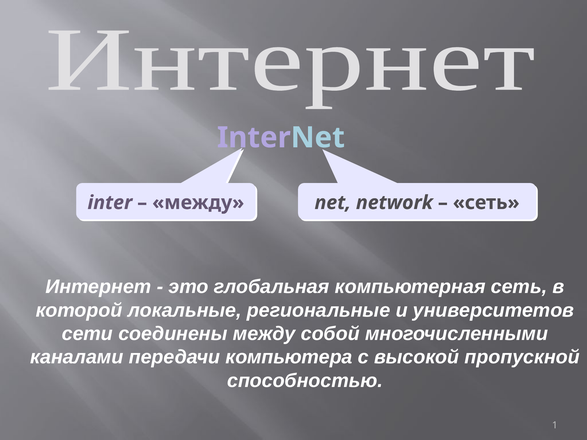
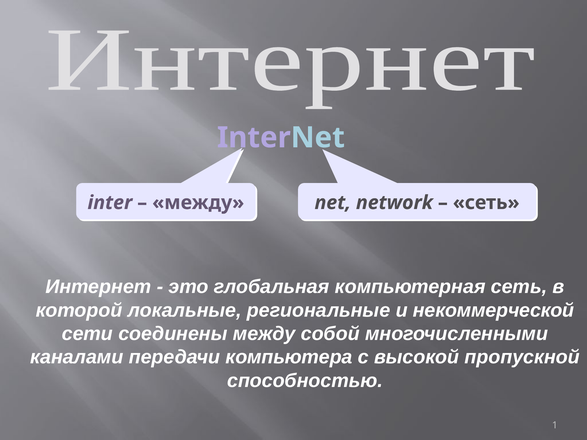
университетов: университетов -> некоммерческой (494, 310)
